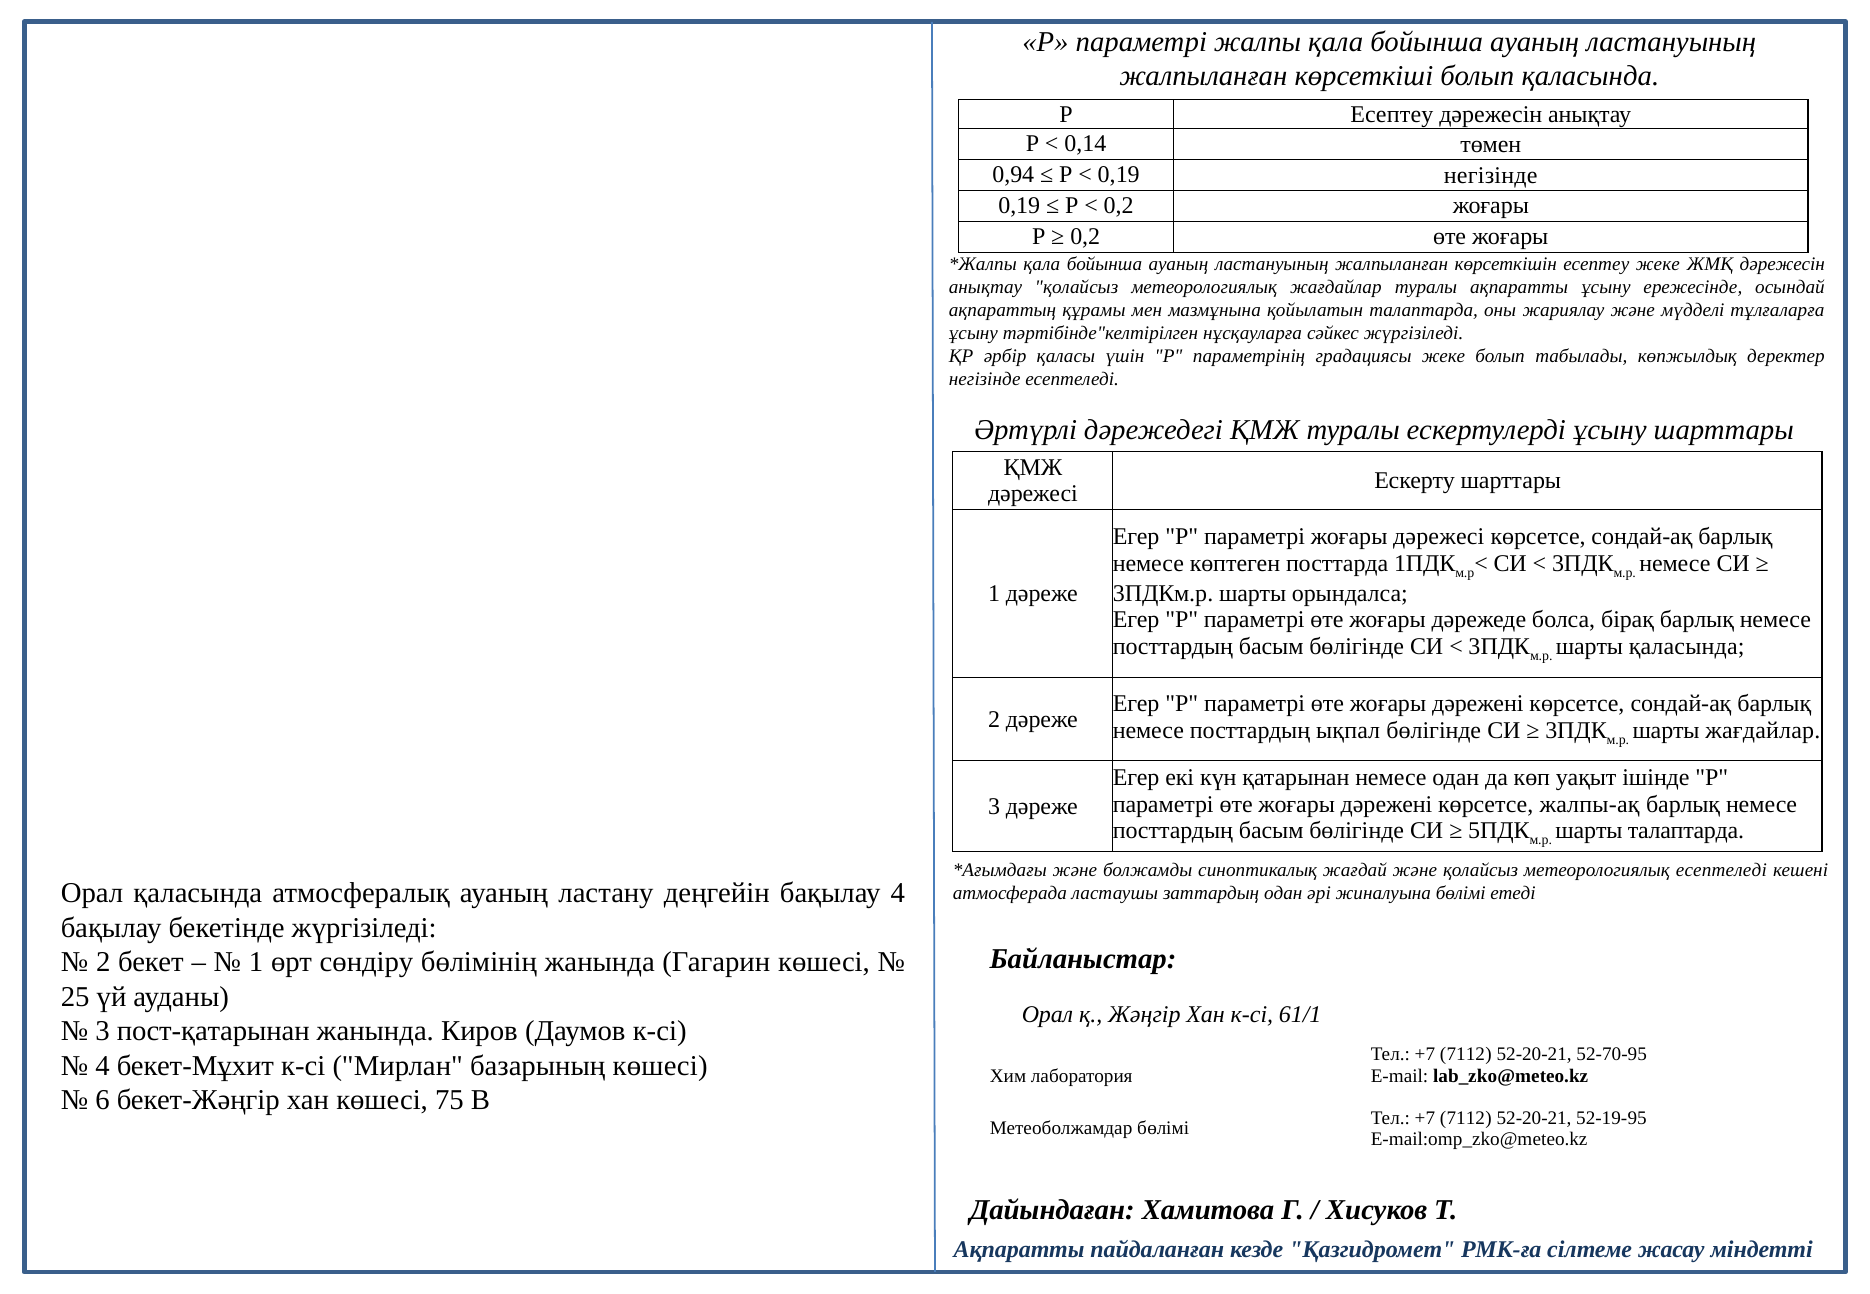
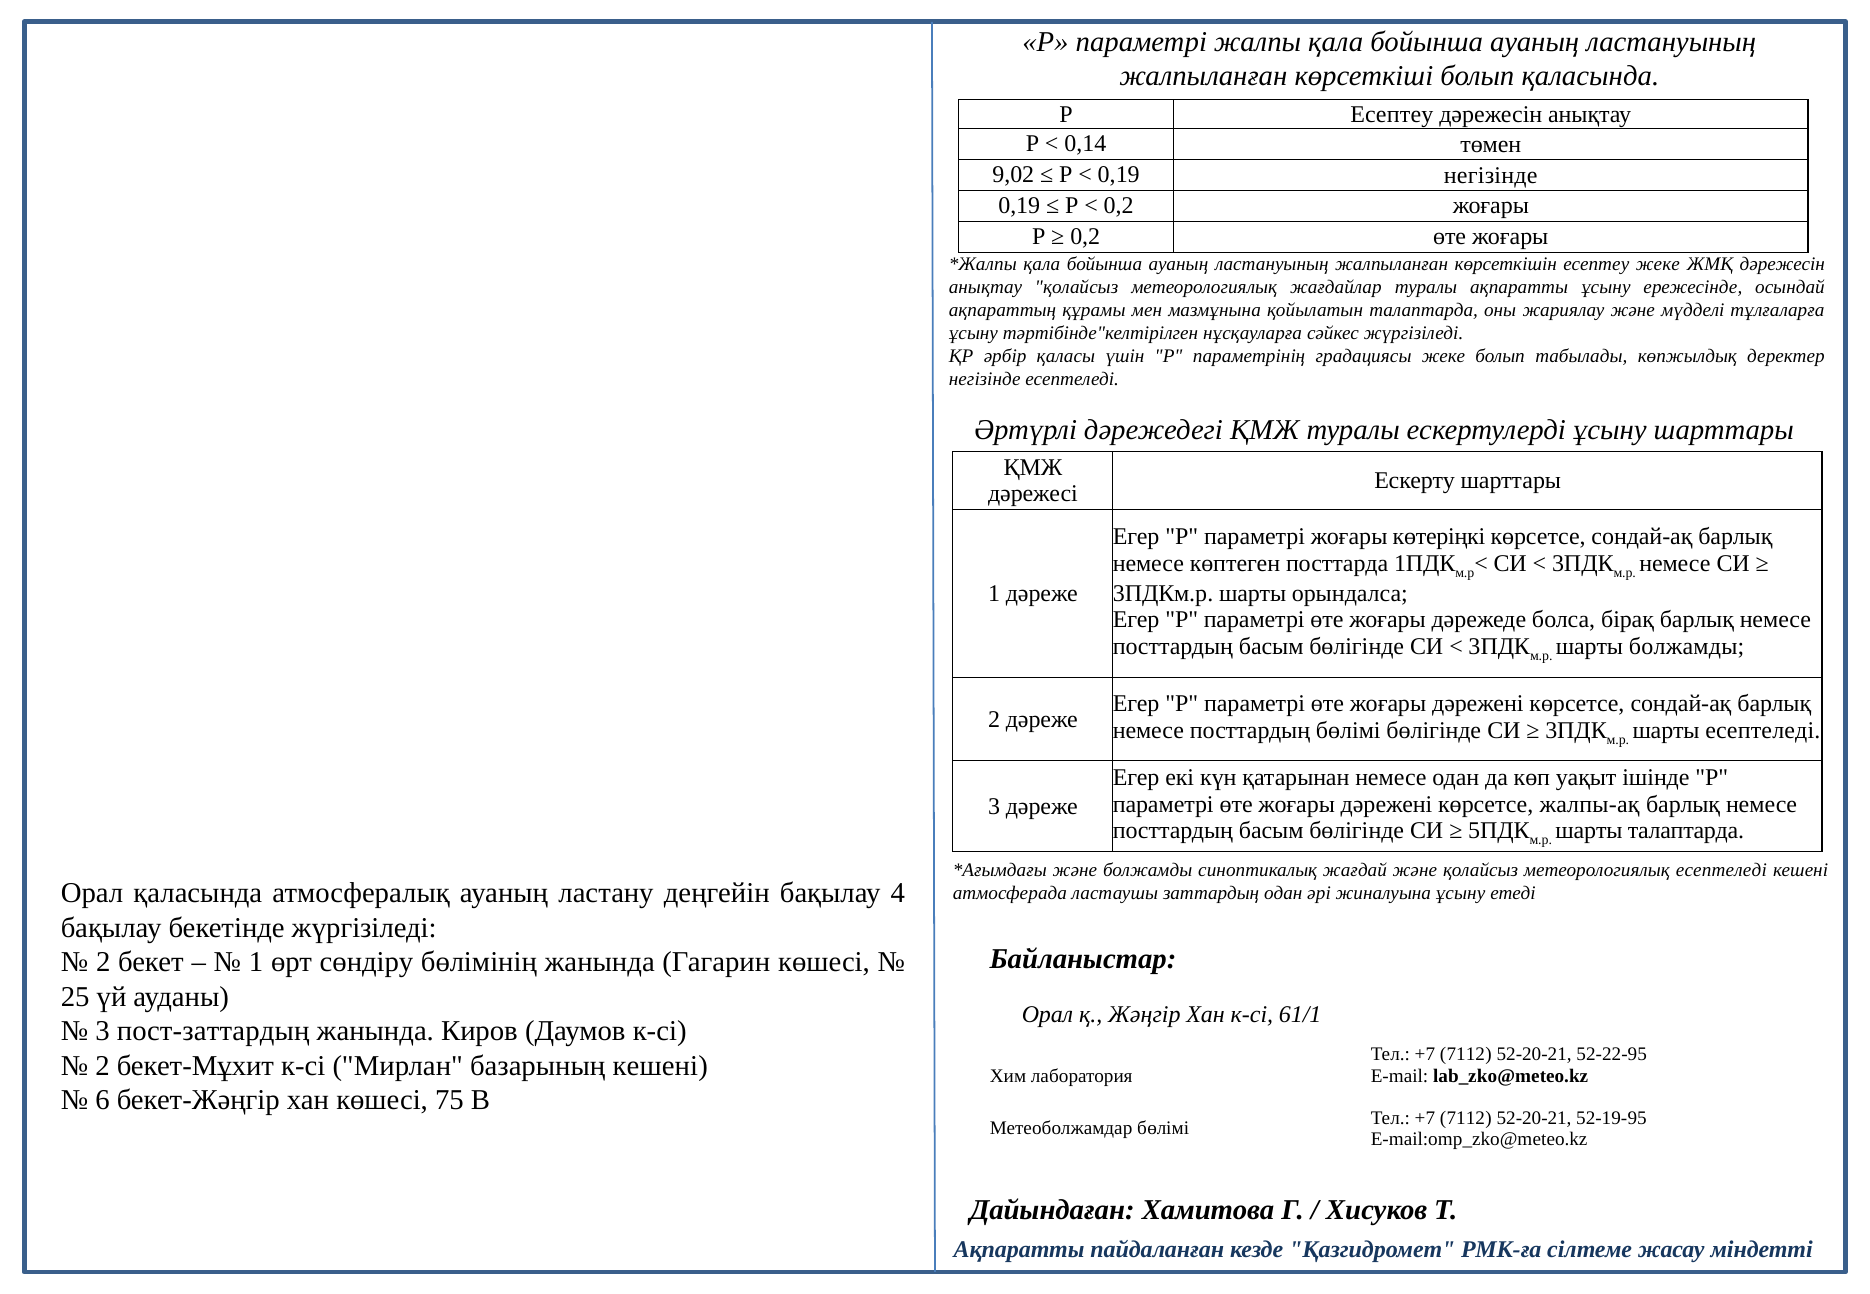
0,94: 0,94 -> 9,02 (1013, 175)
жоғары дәрежесі: дәрежесі -> көтеріңкі (1439, 537)
шарты қаласында: қаласында -> болжамды (1687, 647)
посттардың ықпал: ықпал -> бөлімі (1348, 731)
шарты жағдайлар: жағдайлар -> есептеледі (1763, 731)
жиналуына бөлімі: бөлімі -> ұсыну (1461, 894)
пост-қатарынан: пост-қатарынан -> пост-заттардың (213, 1032)
52-70-95: 52-70-95 -> 52-22-95 (1612, 1055)
4: 4 -> 2 (103, 1066)
базарының көшесі: көшесі -> кешені (660, 1066)
